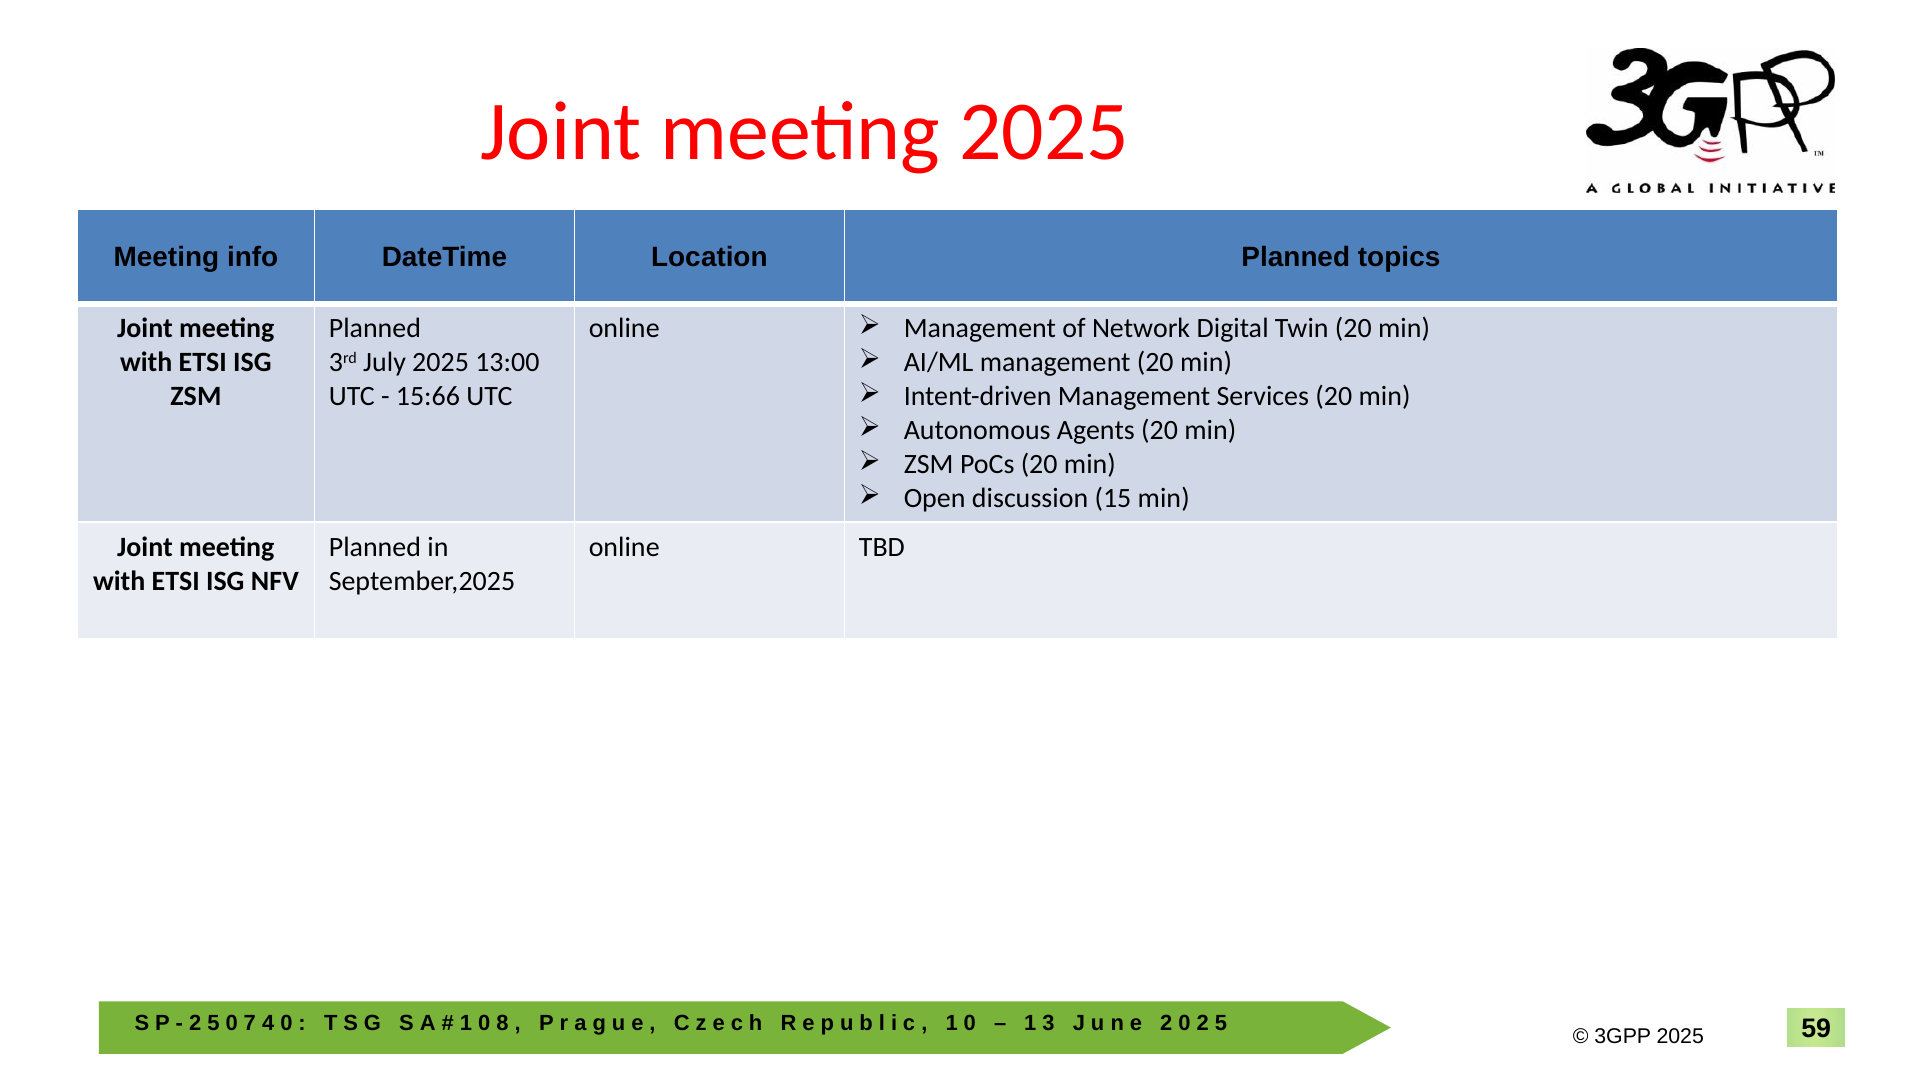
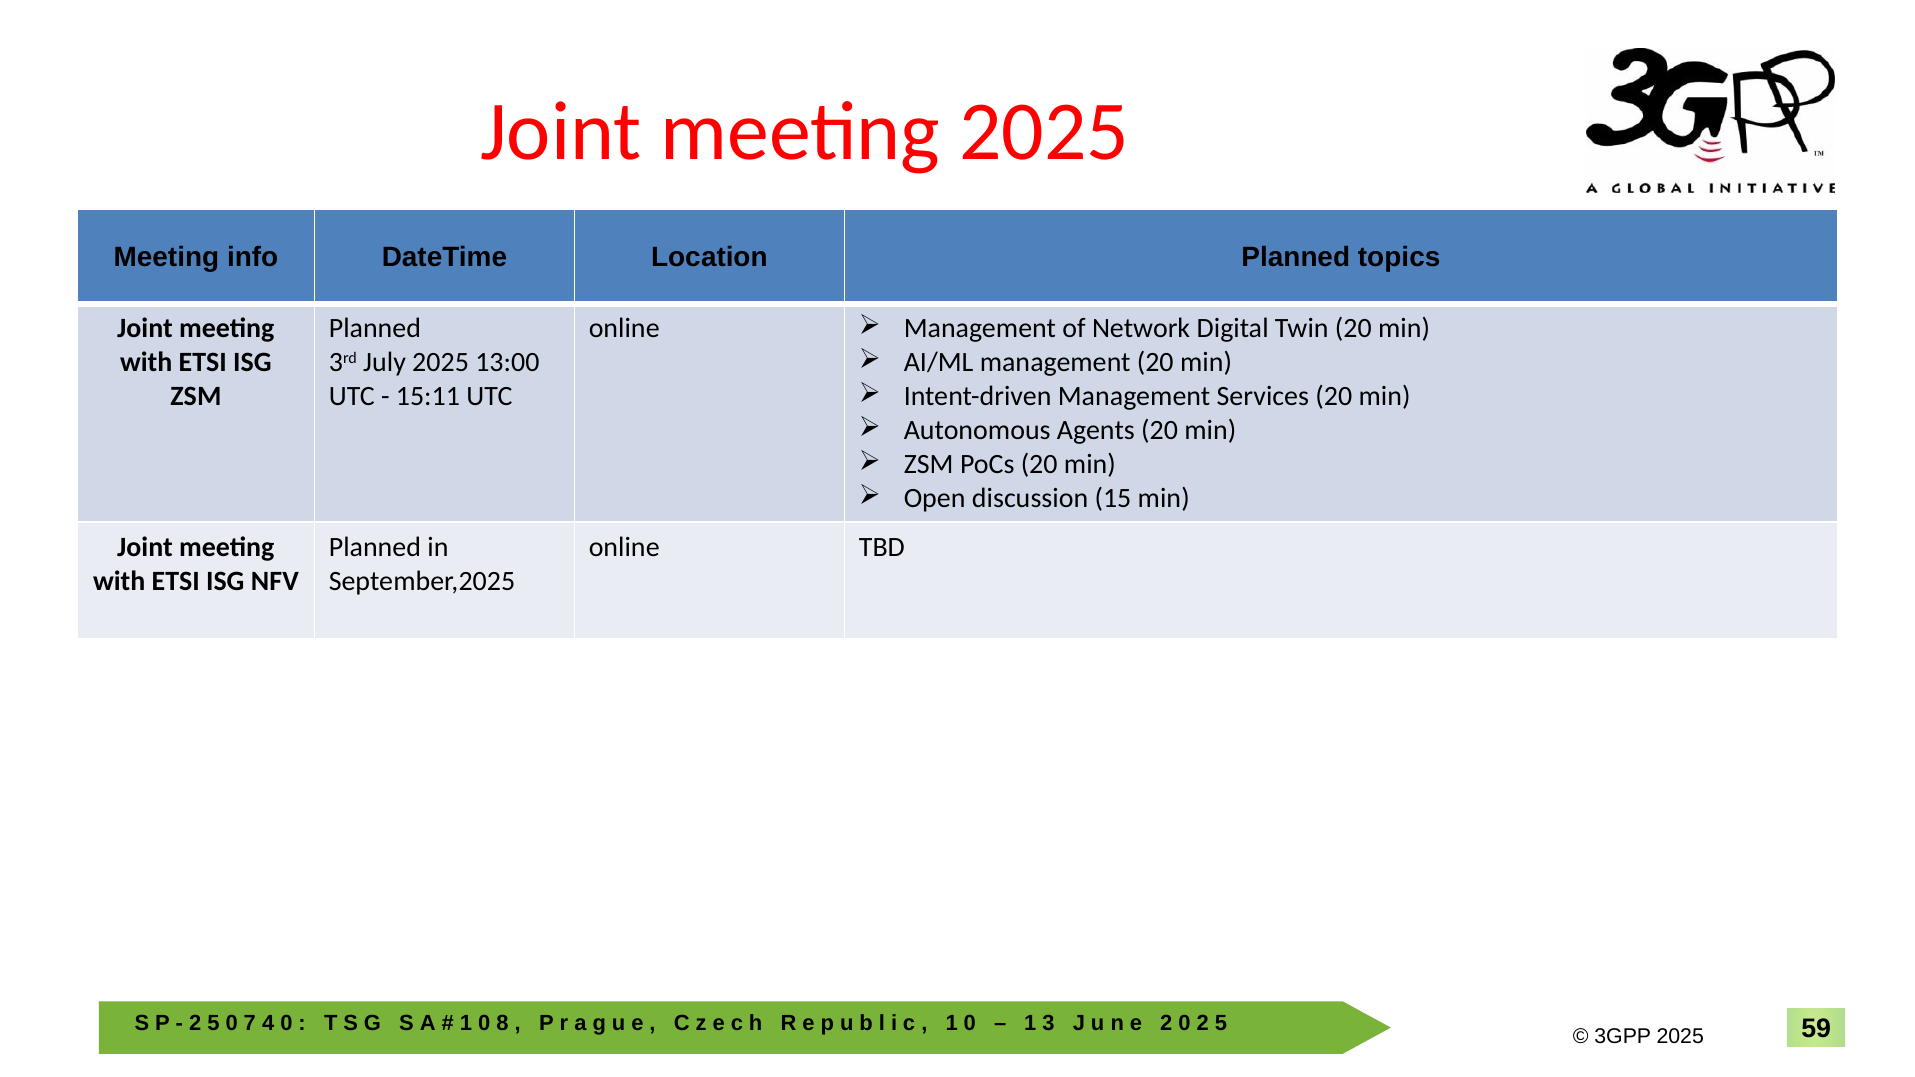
15:66: 15:66 -> 15:11 (428, 397)
